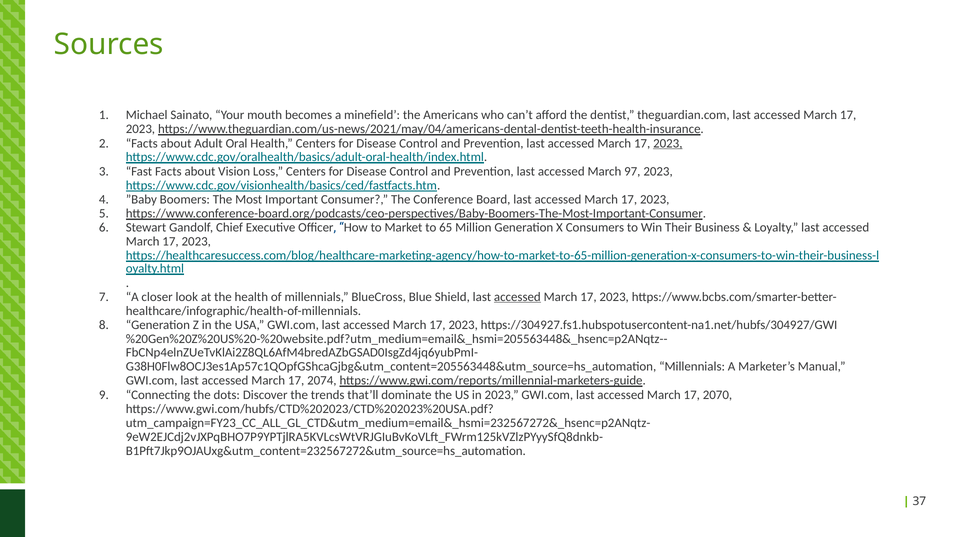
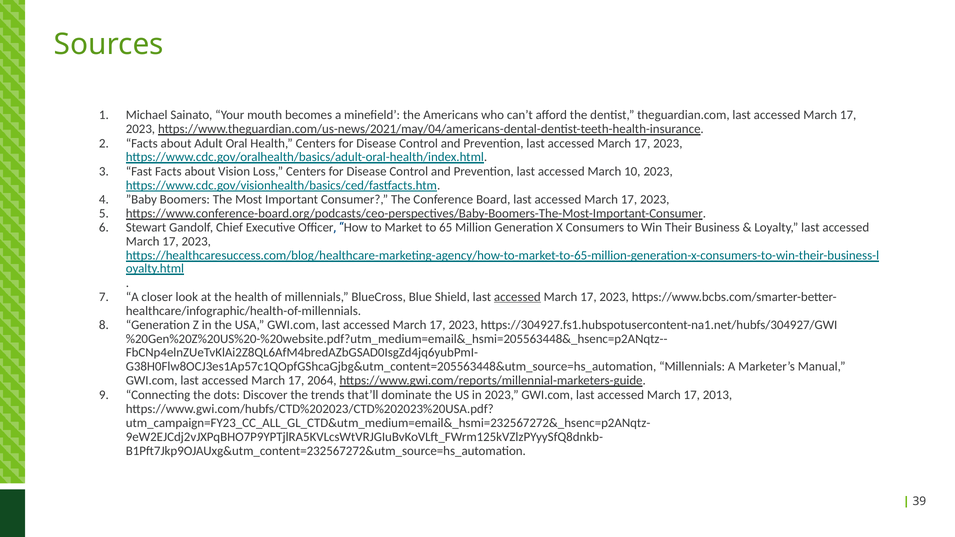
2023 underline: present -> none (668, 143)
97: 97 -> 10 (632, 171)
2074: 2074 -> 2064 (322, 381)
2070: 2070 -> 2013 (717, 395)
37: 37 -> 39 (919, 501)
